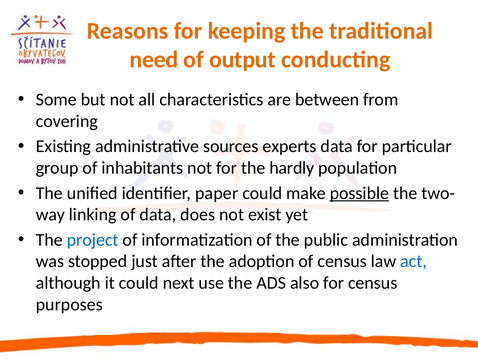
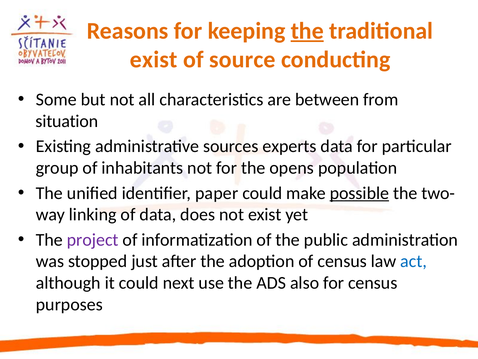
the underline: none -> present (307, 31)
need: need -> exist (154, 60)
output: output -> source (242, 60)
covering: covering -> situation (67, 121)
hardly: hardly -> opens (292, 168)
project colour: blue -> purple (93, 239)
